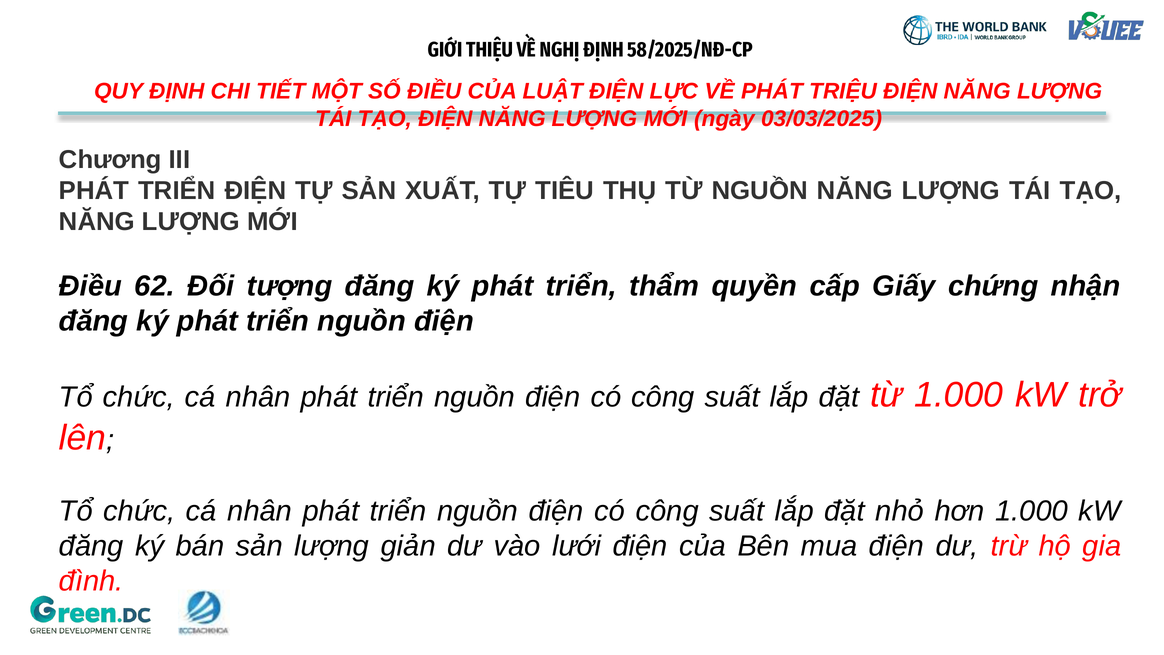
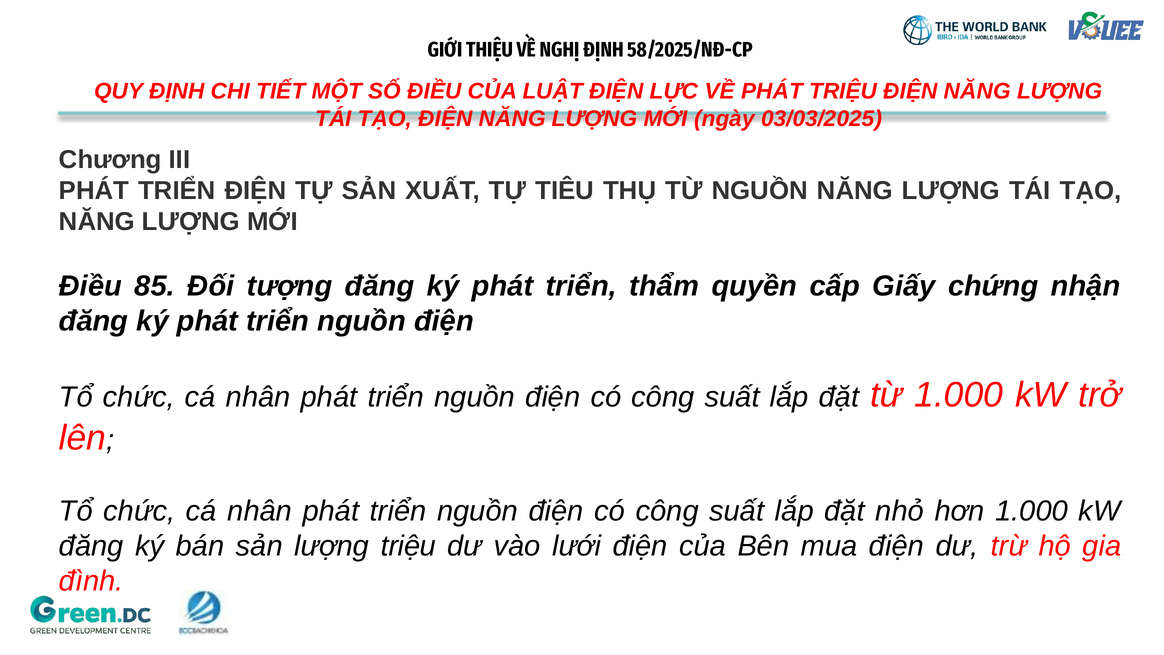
62: 62 -> 85 (155, 286)
lượng giản: giản -> triệu (408, 546)
